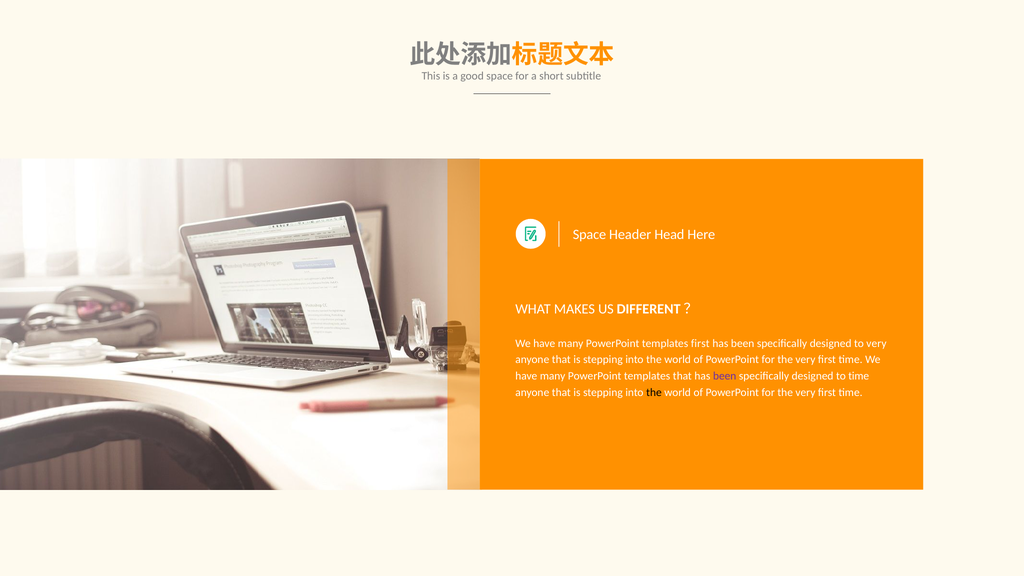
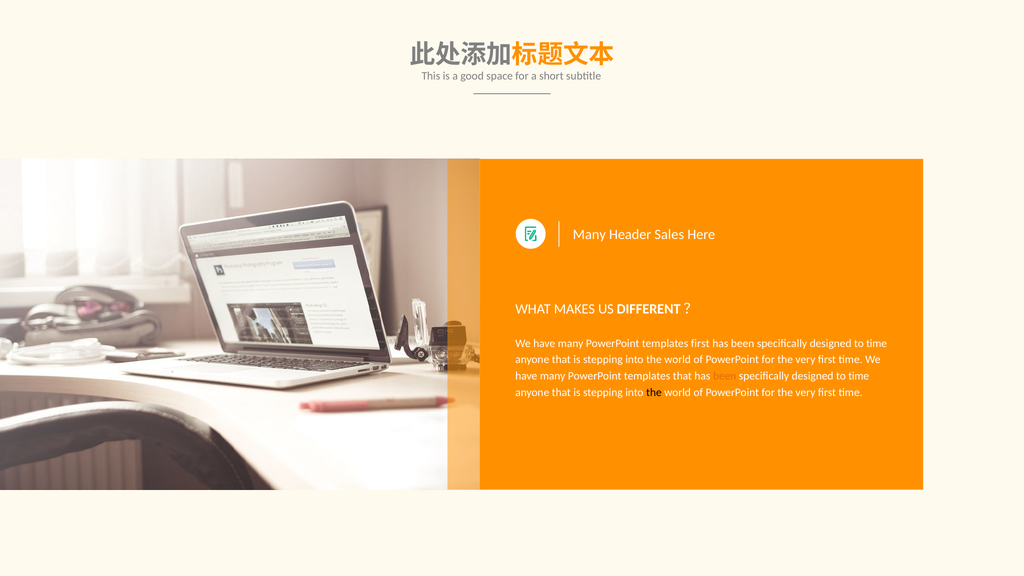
Space: Space -> Many (589, 234)
Head: Head -> Sales (669, 234)
very: very -> time (877, 343)
been colour: purple -> orange (725, 376)
